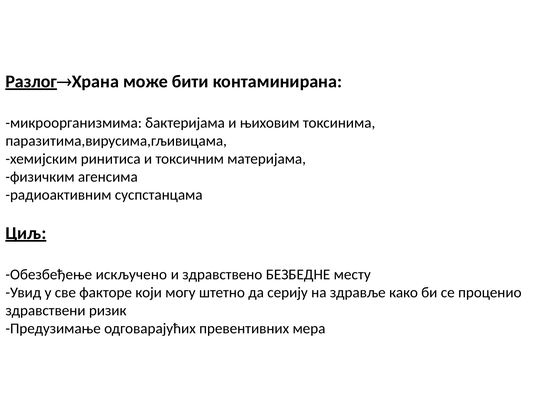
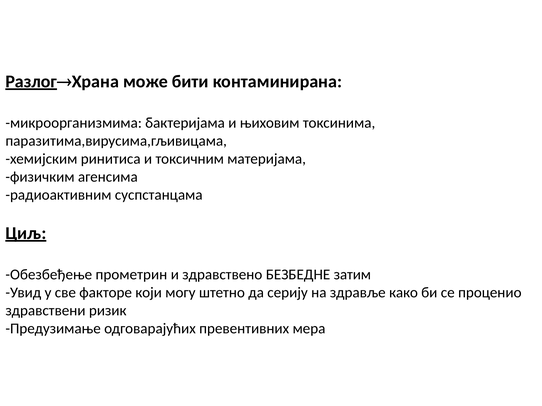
искључено: искључено -> прометрин (131, 275)
месту: месту -> затим (352, 275)
